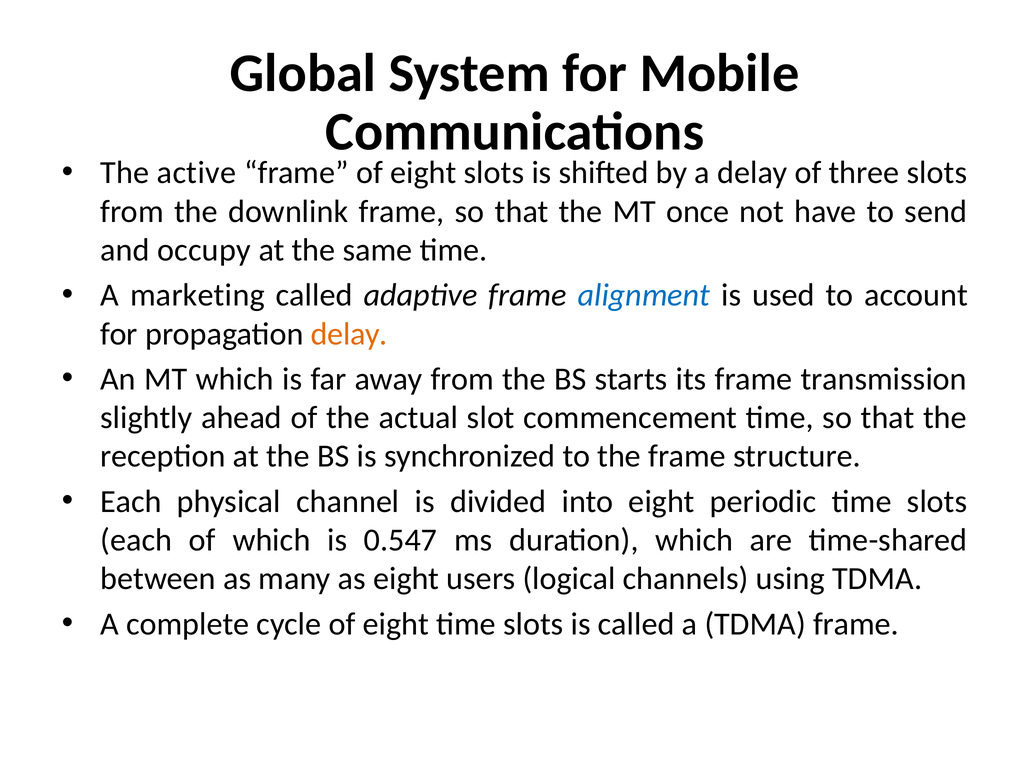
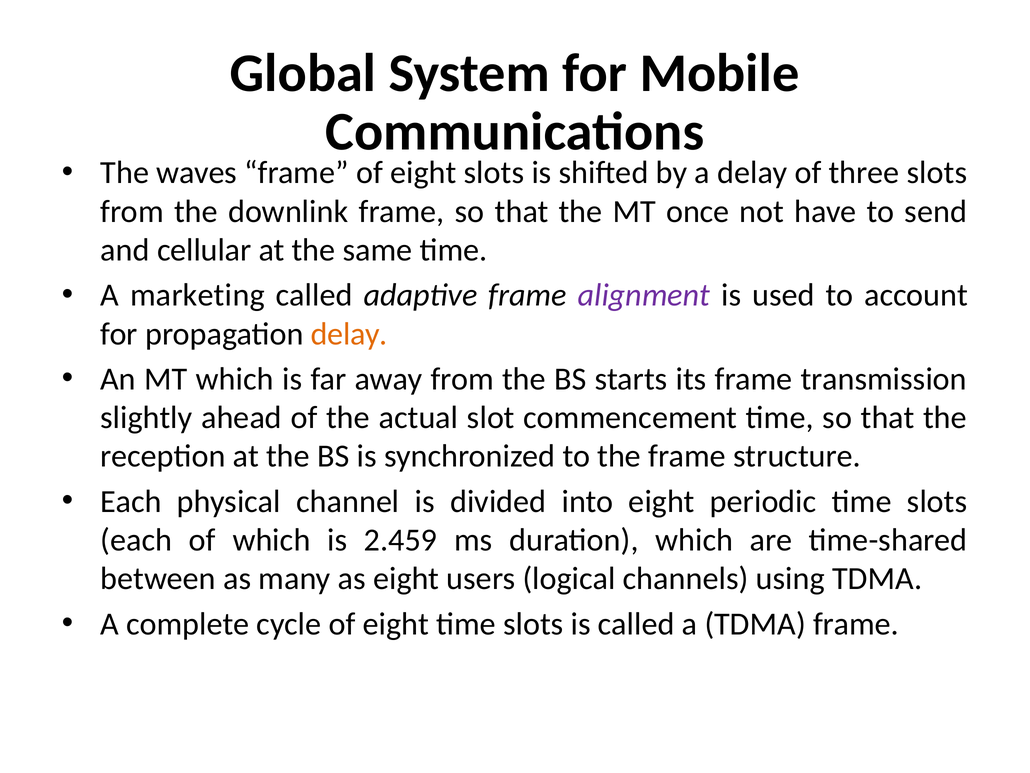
active: active -> waves (197, 173)
occupy: occupy -> cellular (204, 250)
alignment colour: blue -> purple (644, 295)
0.547: 0.547 -> 2.459 (401, 540)
